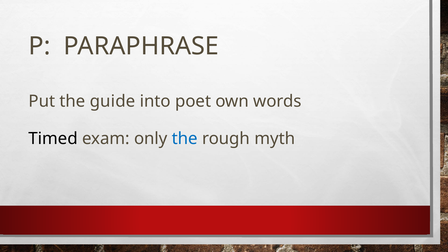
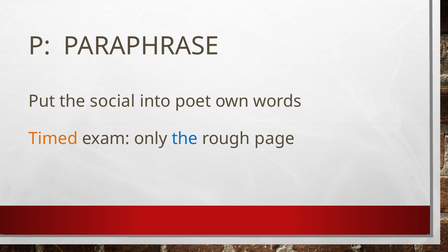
guide: guide -> social (113, 101)
Timed colour: black -> orange (53, 139)
myth: myth -> page (275, 139)
